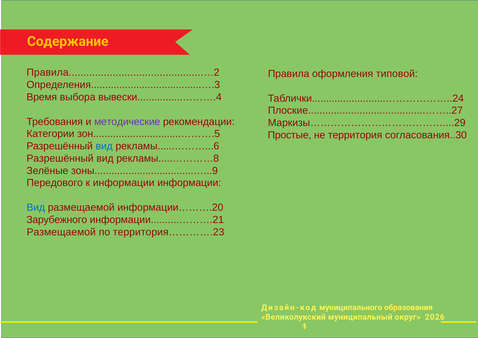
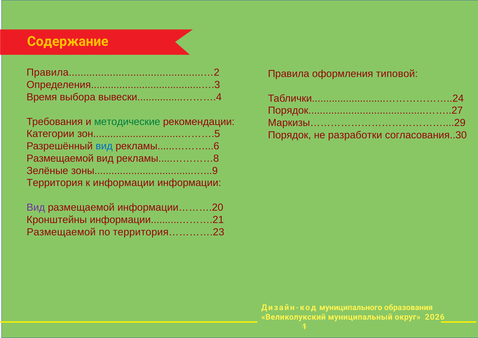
Плоские.........................................……..27: Плоские.........................................……..27 -> Порядок.........................................……..27 (365, 111)
методические colour: purple -> green (127, 122)
Простые: Простые -> Порядок (290, 135)
территория: территория -> разработки (355, 135)
Разрешённый: Разрешённый -> Размещаемой (60, 158)
Передового: Передового -> Территория (55, 183)
Вид colour: blue -> purple (36, 207)
Зарубежного: Зарубежного -> Кронштейны (57, 220)
